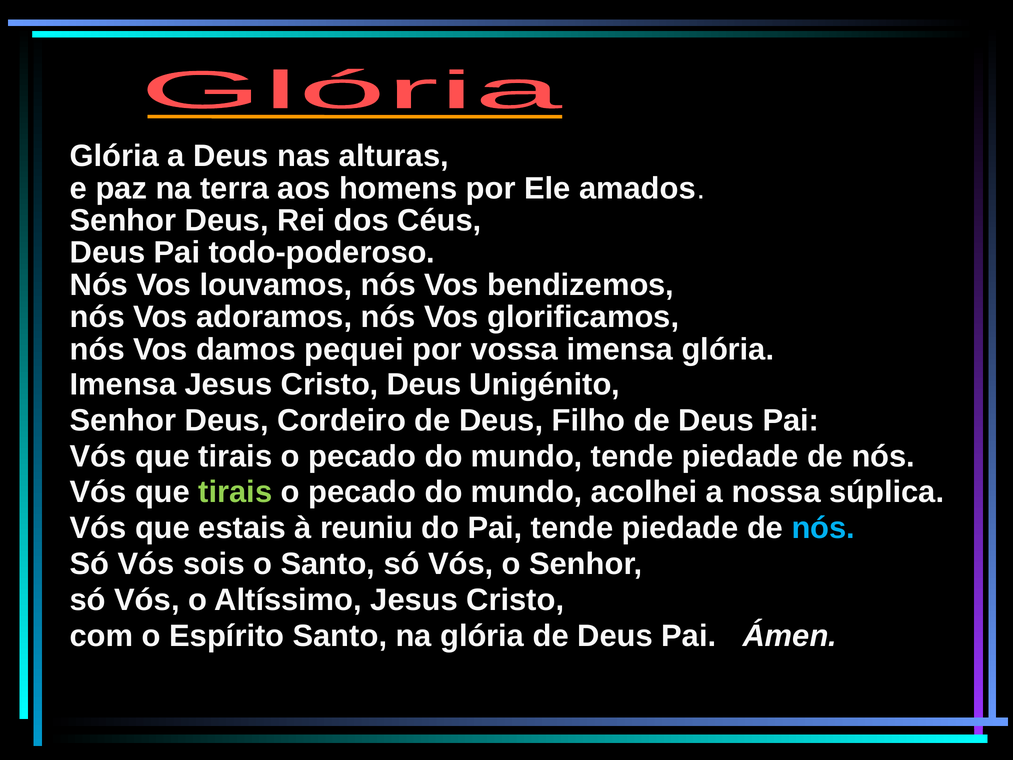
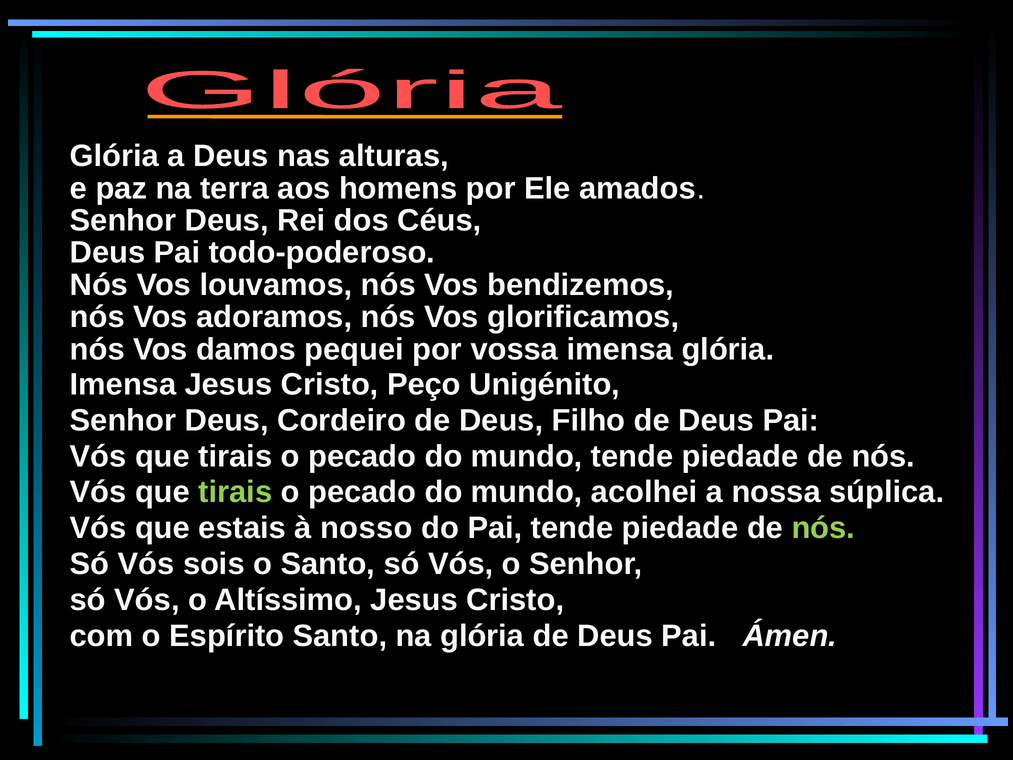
Cristo Deus: Deus -> Peço (424, 384)
reuniu: reuniu -> nosso (366, 528)
nós colour: light blue -> light green (823, 528)
